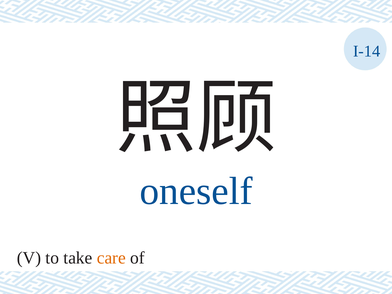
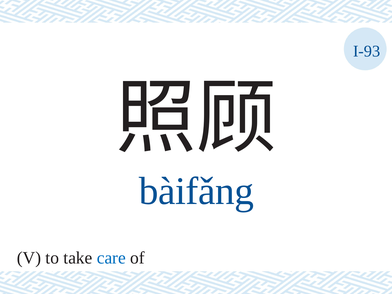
I-14: I-14 -> I-93 (367, 51)
oneself: oneself -> bàifǎng (196, 191)
care colour: orange -> blue (111, 258)
